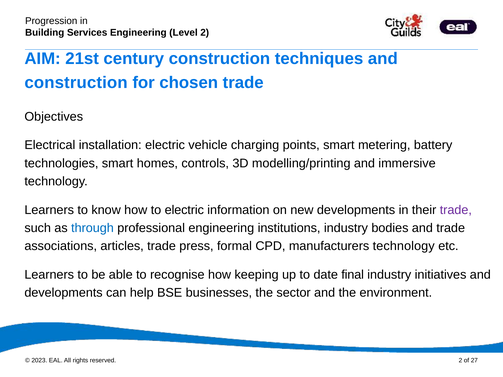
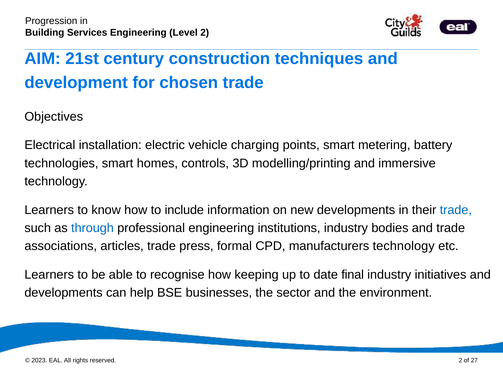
construction: construction -> development (76, 83)
to electric: electric -> include (184, 210)
trade colour: purple -> blue (456, 210)
